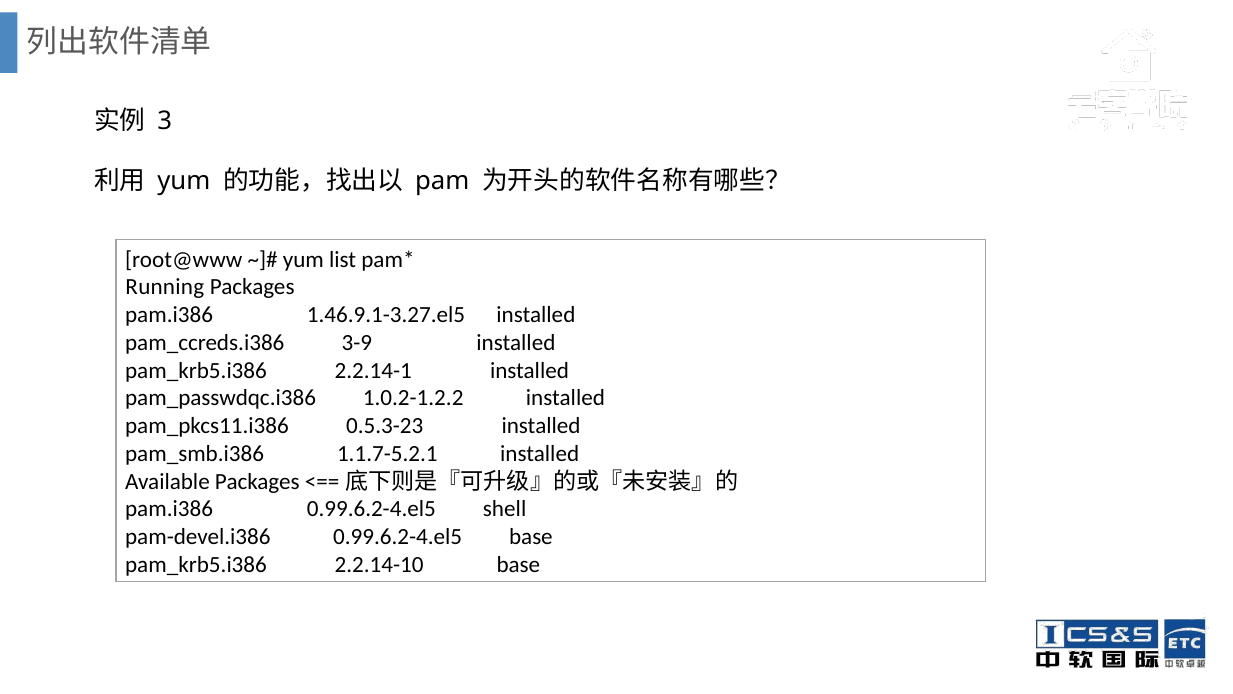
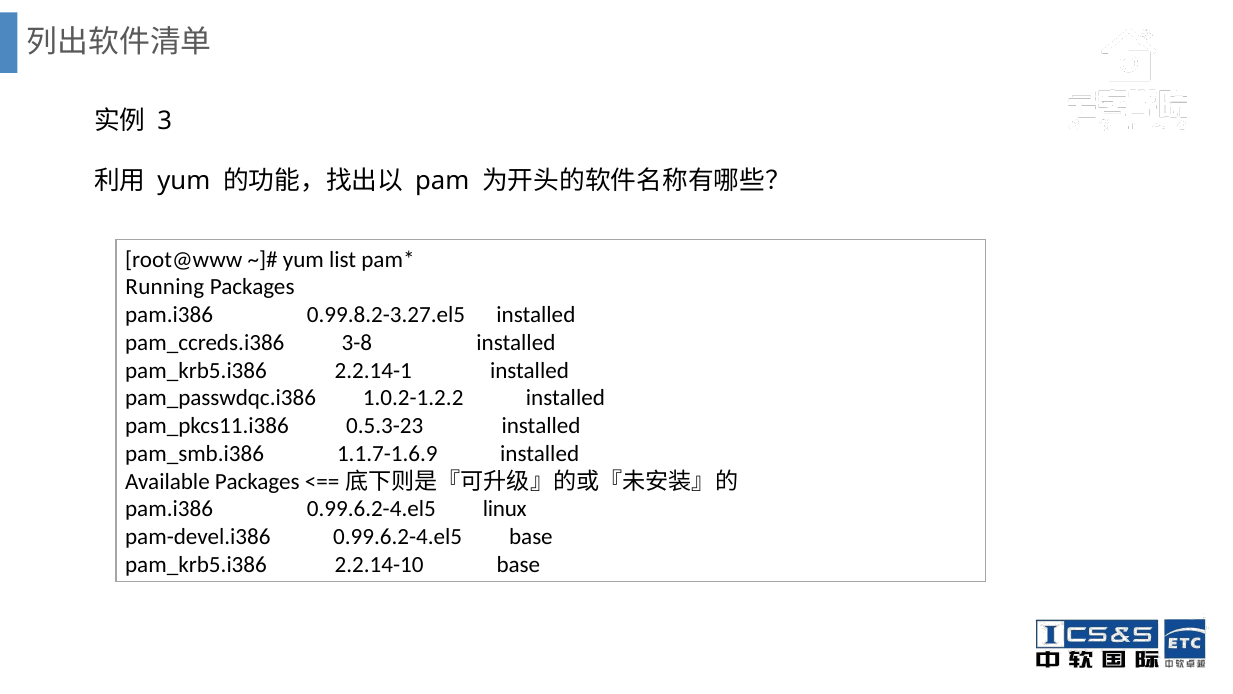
1.46.9.1-3.27.el5: 1.46.9.1-3.27.el5 -> 0.99.8.2-3.27.el5 (386, 315)
3-9: 3-9 -> 3-8 (357, 343)
1.1.7-5.2.1: 1.1.7-5.2.1 -> 1.1.7-1.6.9 (387, 454)
shell: shell -> linux (505, 509)
